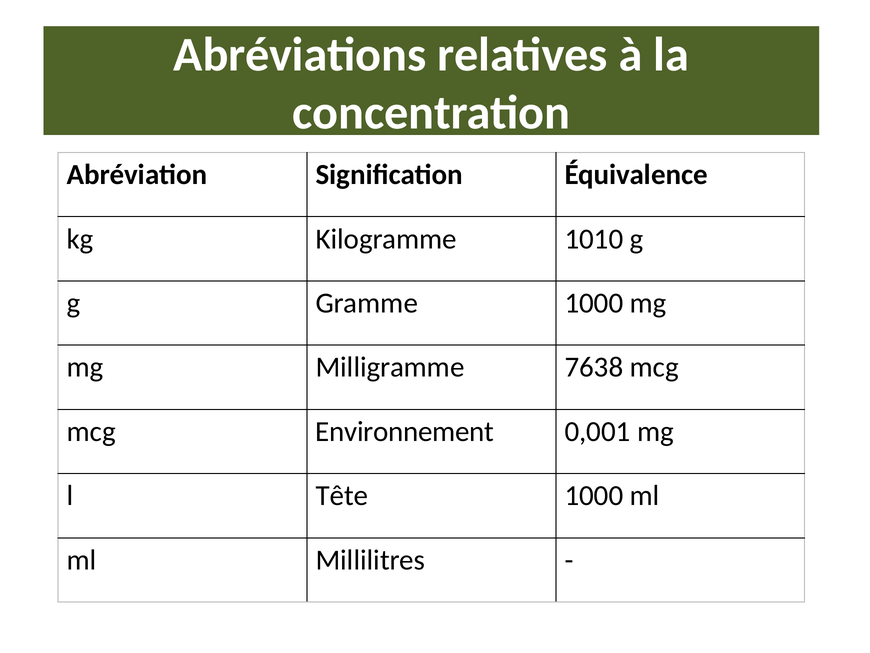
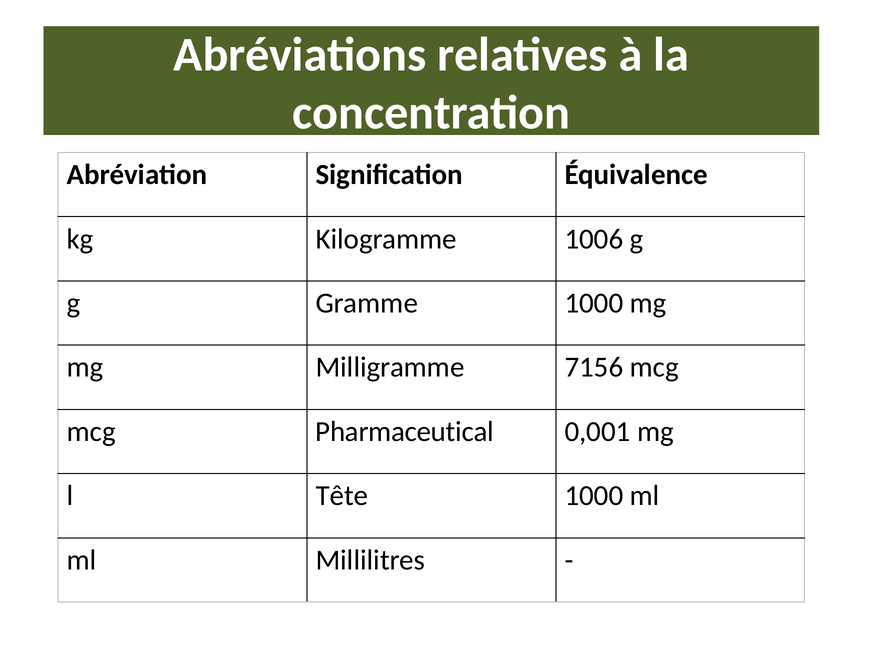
1010: 1010 -> 1006 (594, 239)
7638: 7638 -> 7156 (594, 367)
Environnement: Environnement -> Pharmaceutical (405, 431)
